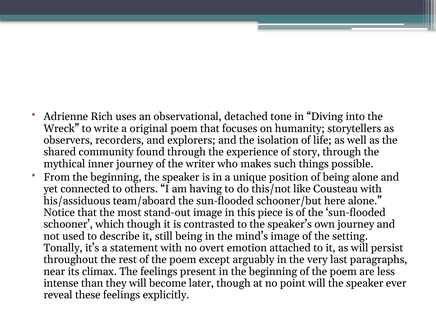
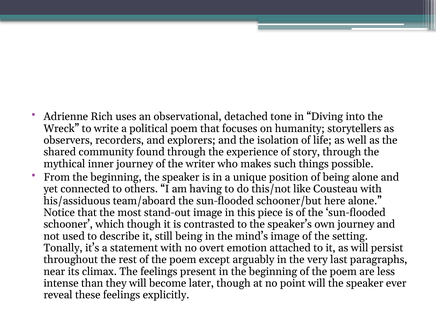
original: original -> political (149, 128)
